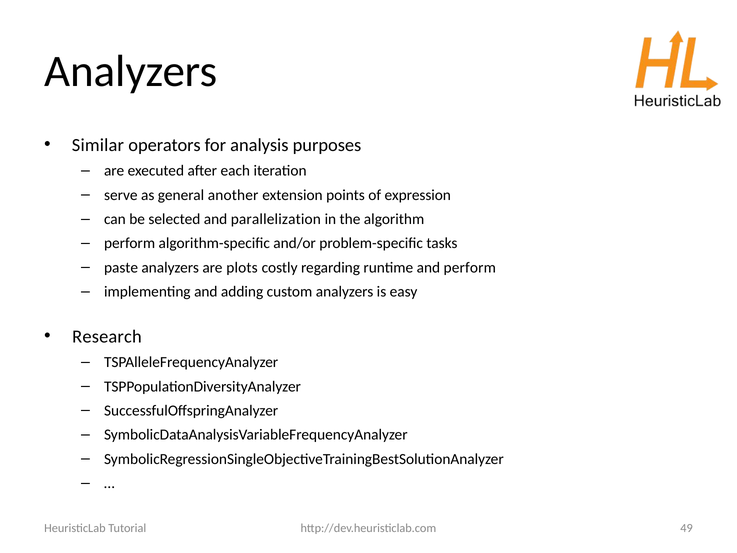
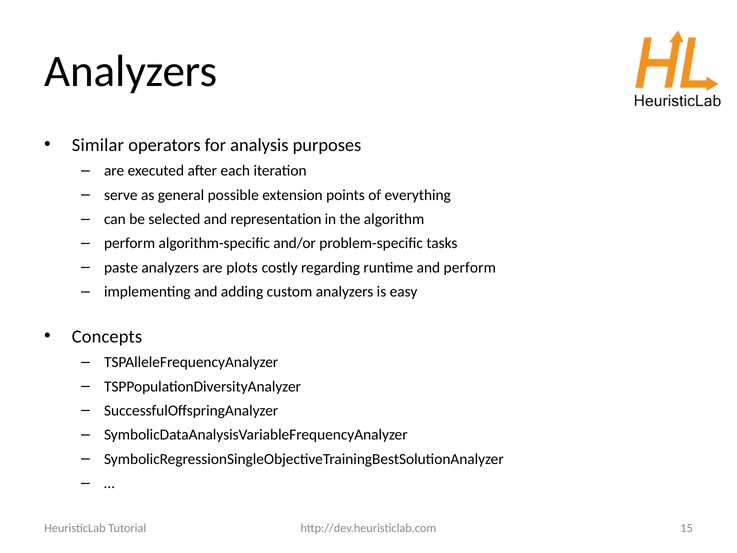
another: another -> possible (233, 195)
expression: expression -> everything (418, 195)
parallelization: parallelization -> representation (276, 219)
Research: Research -> Concepts (107, 336)
49: 49 -> 15 (687, 528)
